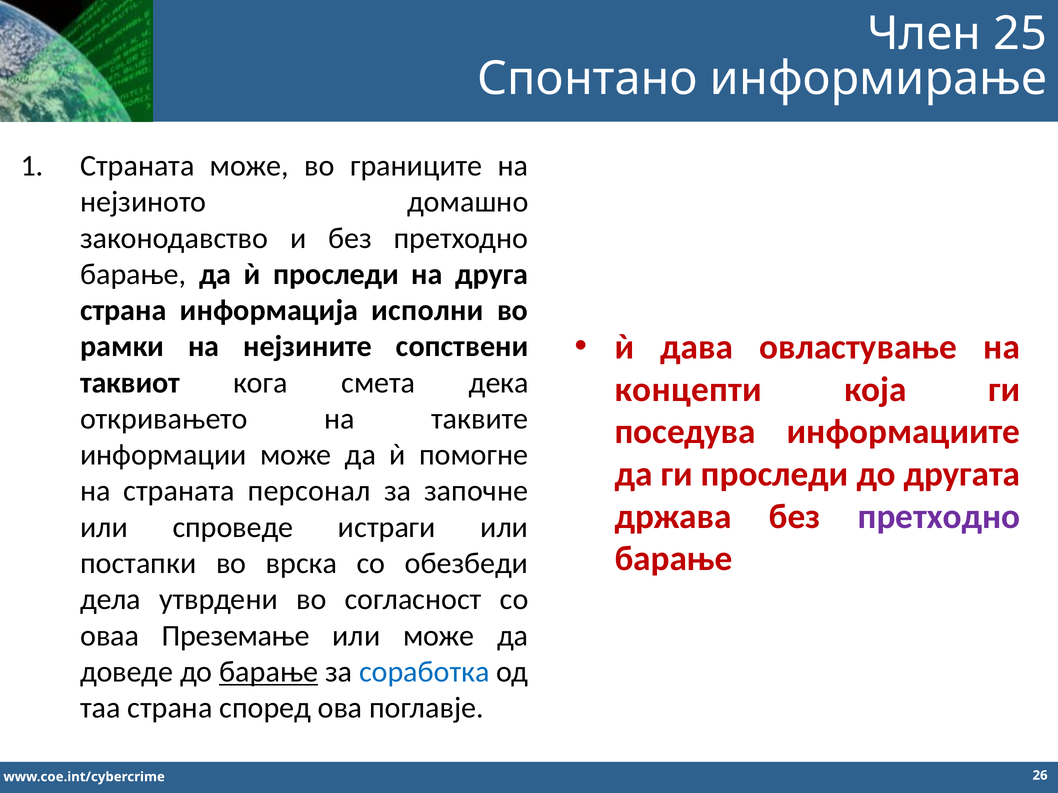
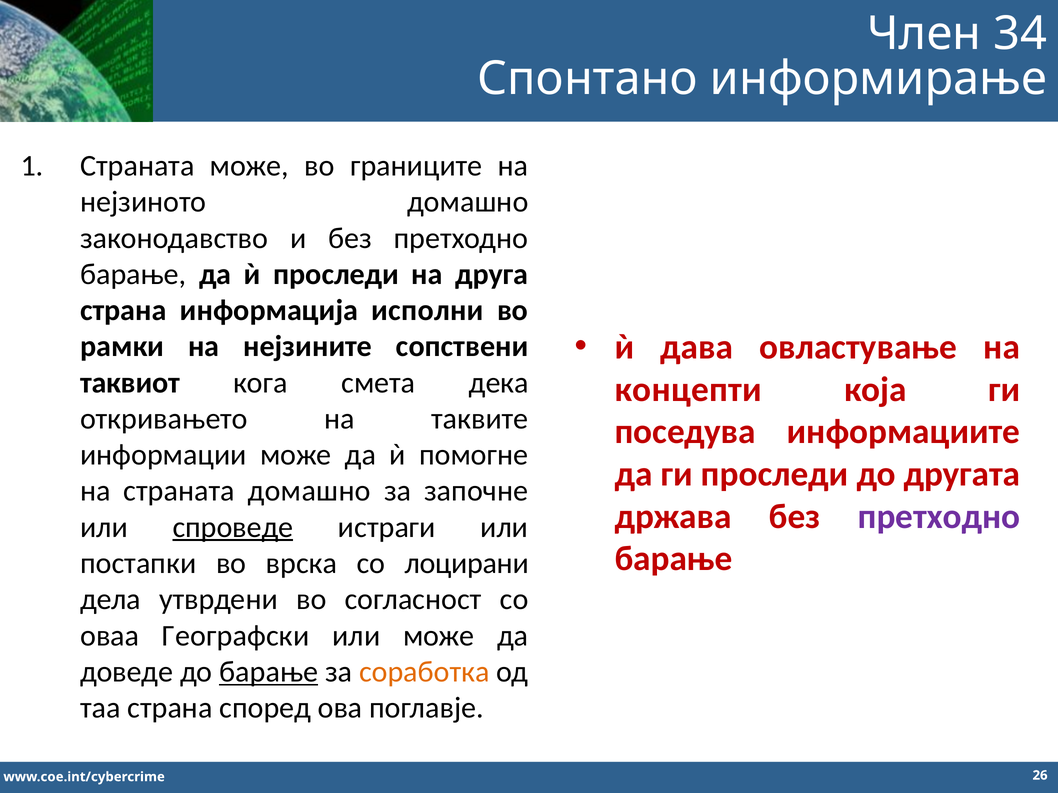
25: 25 -> 34 (1020, 34)
страната персонал: персонал -> домашно (309, 491)
спроведе underline: none -> present (233, 528)
обезбеди: обезбеди -> лоцирани (467, 564)
Преземање: Преземање -> Географски (236, 636)
соработка colour: blue -> orange (424, 672)
